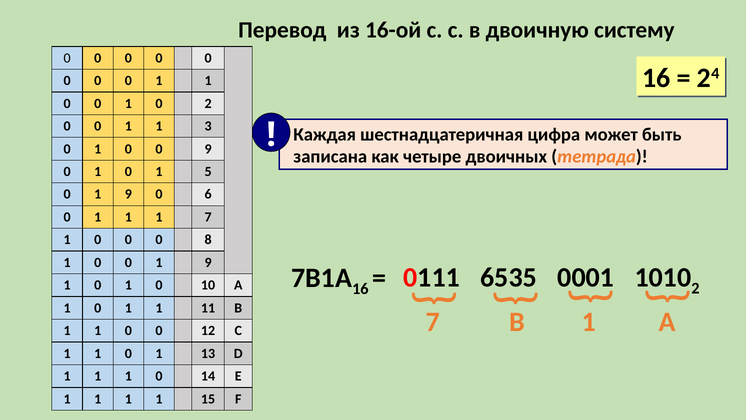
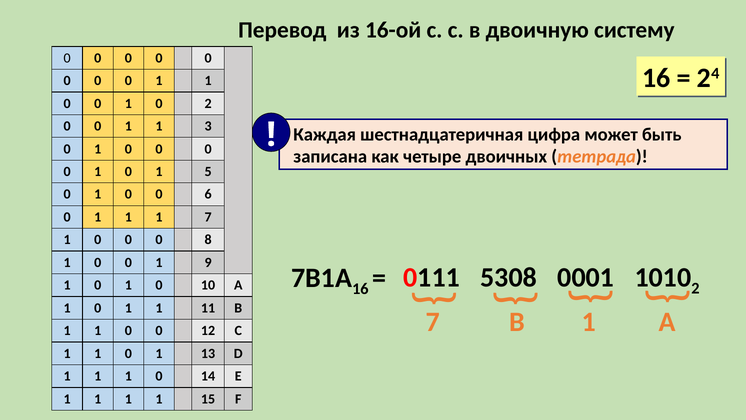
9: 9 -> 0 (208, 149)
9: 9 -> 0 (128, 194)
6535: 6535 -> 5308 (509, 277)
